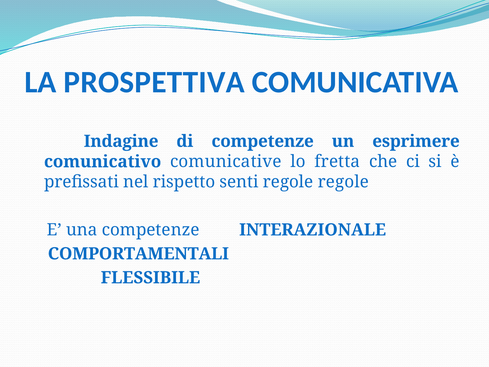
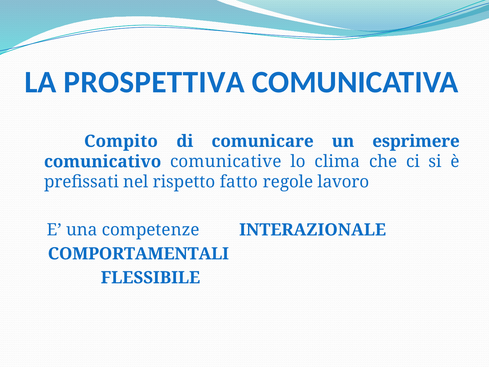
Indagine: Indagine -> Compito (121, 141)
di competenze: competenze -> comunicare (263, 141)
fretta: fretta -> clima (337, 162)
senti: senti -> fatto (239, 182)
regole regole: regole -> lavoro (343, 182)
